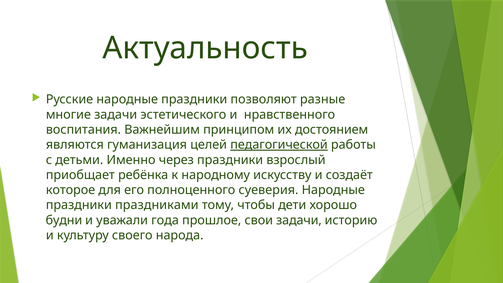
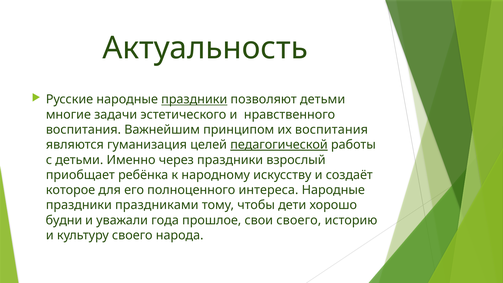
праздники underline: none -> present (194, 99)
позволяют разные: разные -> детьми (323, 99)
их достоянием: достоянием -> воспитания (331, 130)
суеверия: суеверия -> интереса (268, 190)
свои задачи: задачи -> своего (299, 220)
